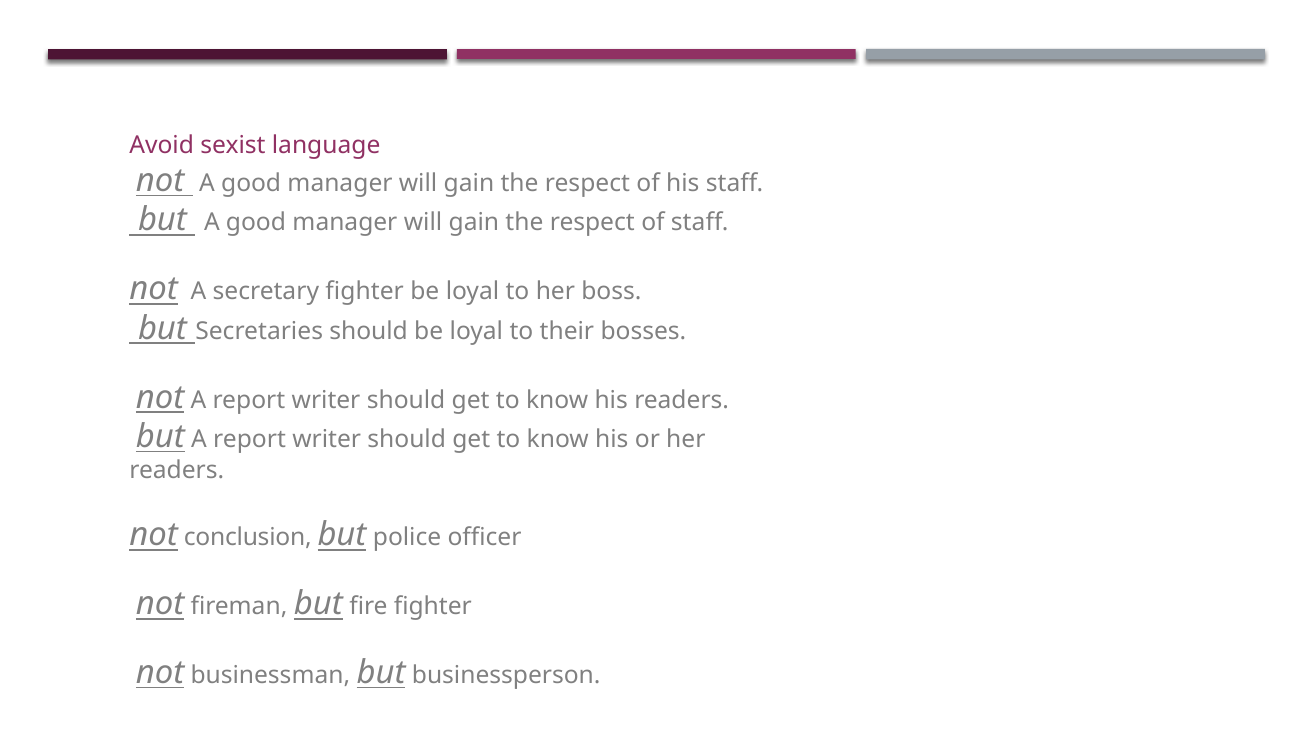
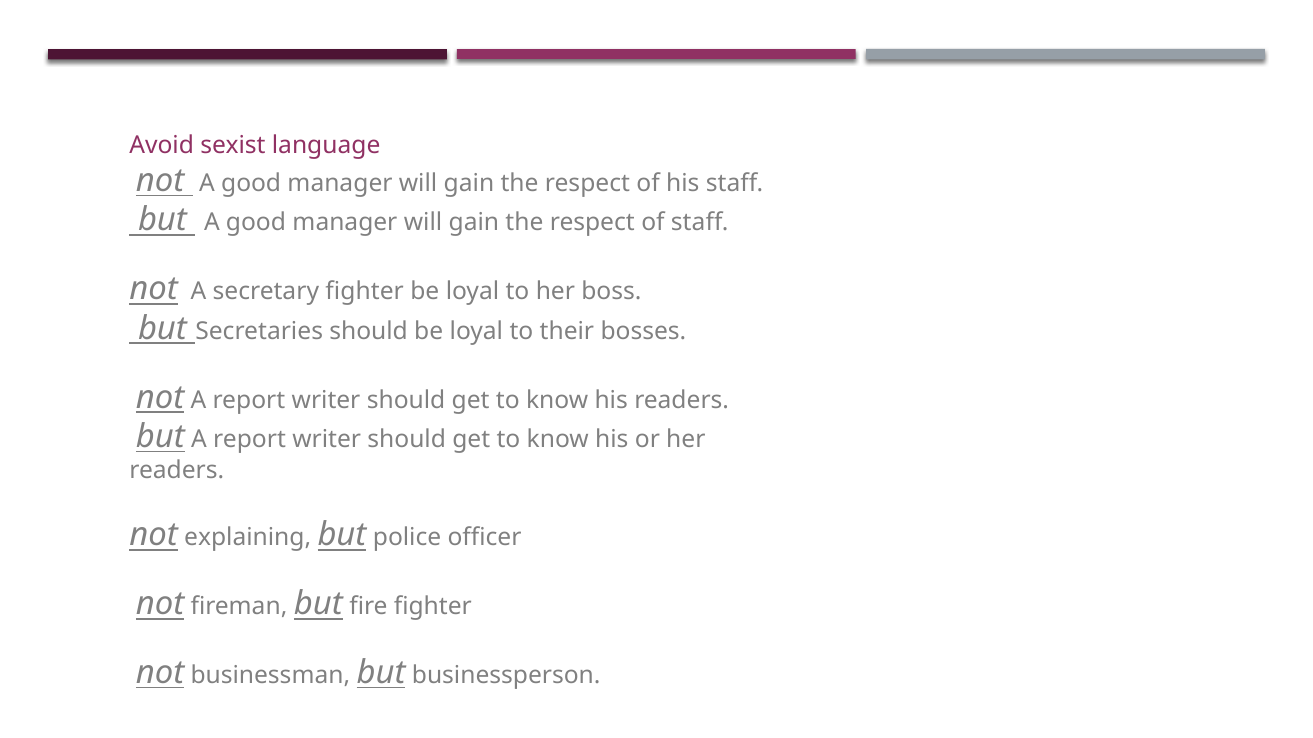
conclusion: conclusion -> explaining (248, 538)
